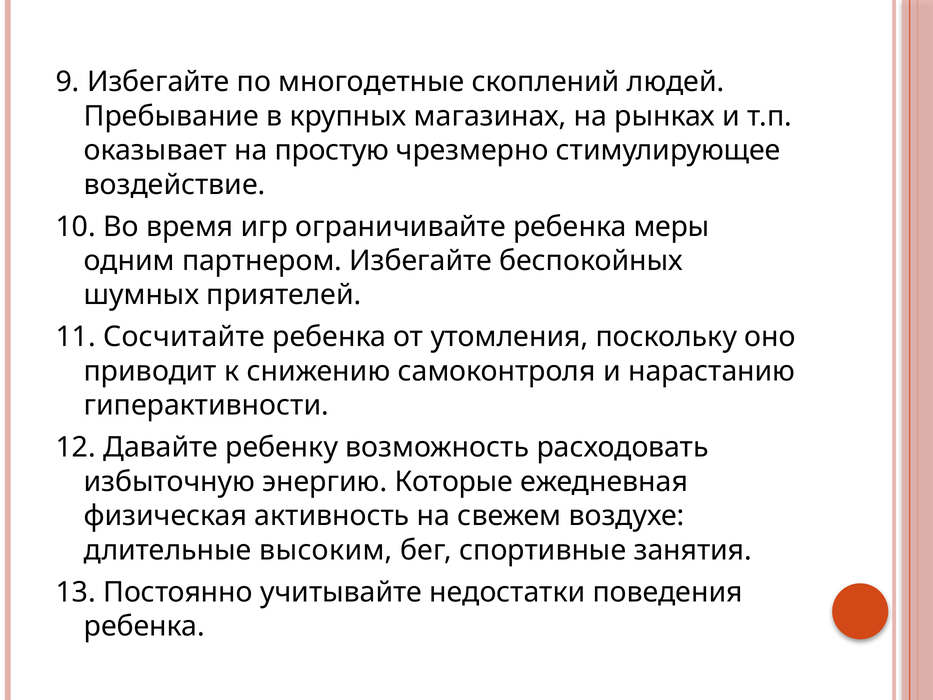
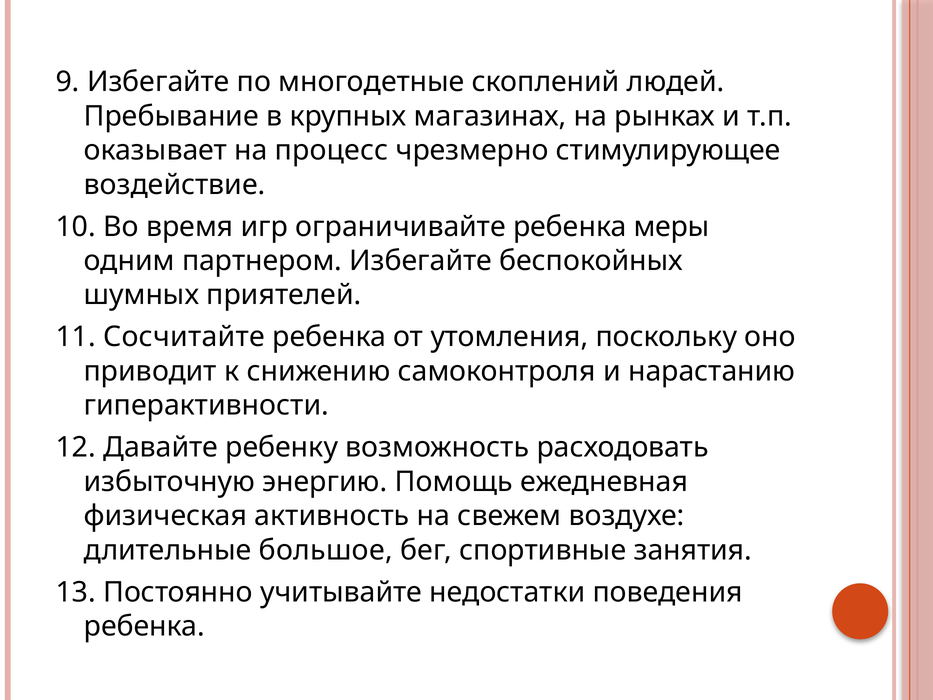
простую: простую -> процесс (332, 150)
Которые: Которые -> Помощь (454, 482)
высоким: высоким -> большое (326, 550)
